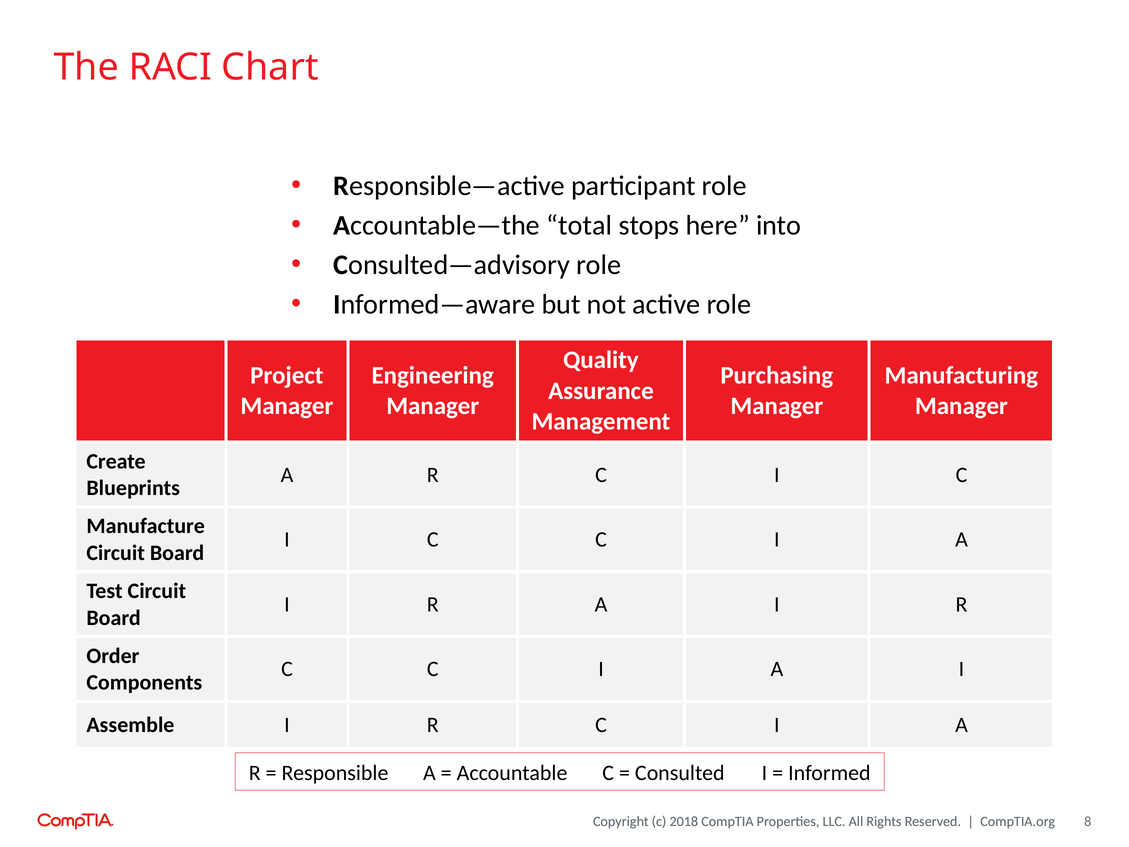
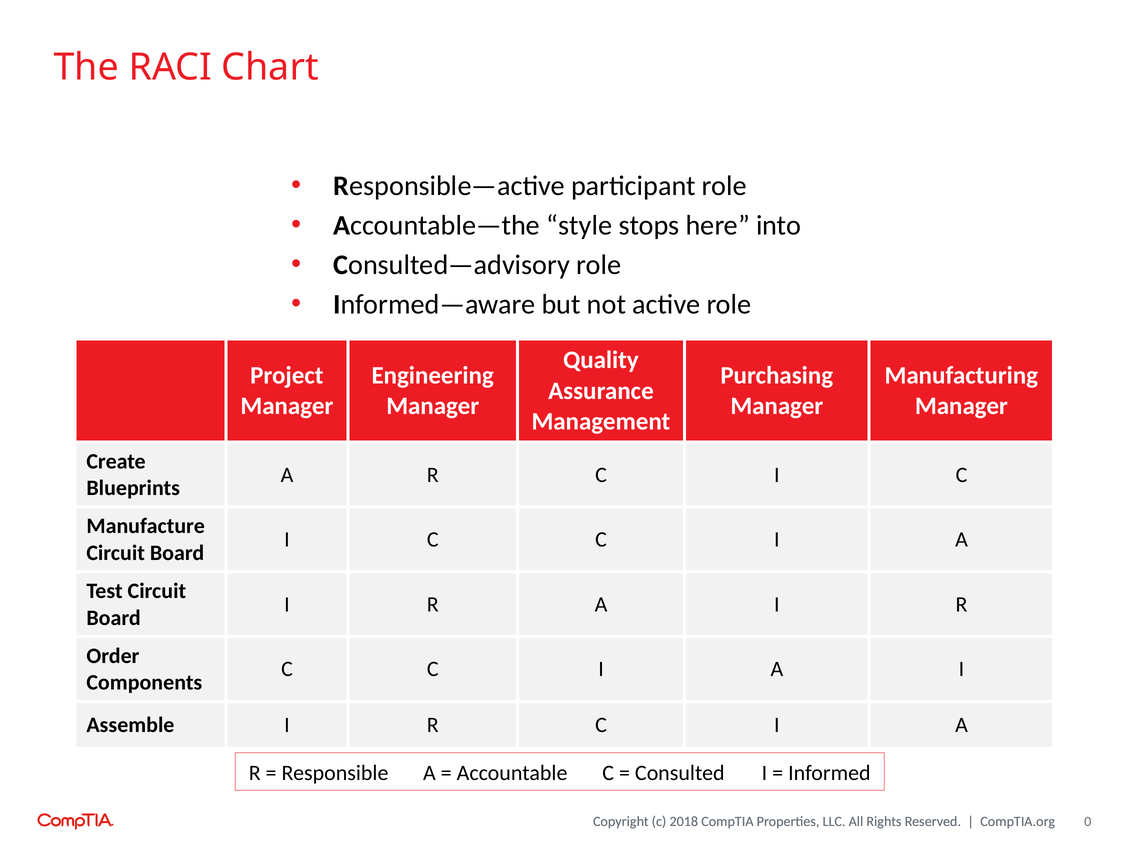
total: total -> style (579, 225)
8: 8 -> 0 (1088, 821)
